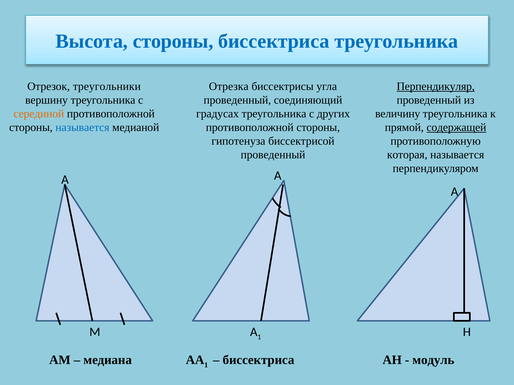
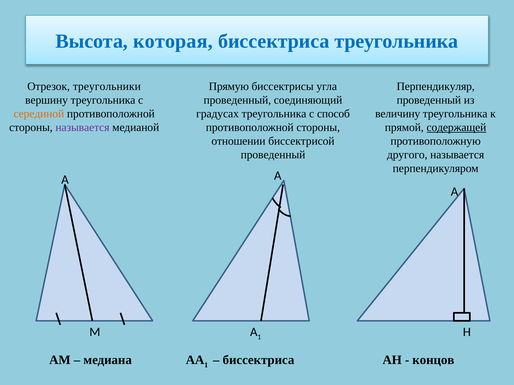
Высота стороны: стороны -> которая (173, 41)
Отрезка: Отрезка -> Прямую (229, 86)
Перпендикуляр underline: present -> none (436, 86)
других: других -> способ (333, 114)
называется colour: blue -> purple (82, 128)
гипотенуза: гипотенуза -> отношении (238, 141)
которая: которая -> другого (407, 155)
модуль: модуль -> концов (433, 360)
